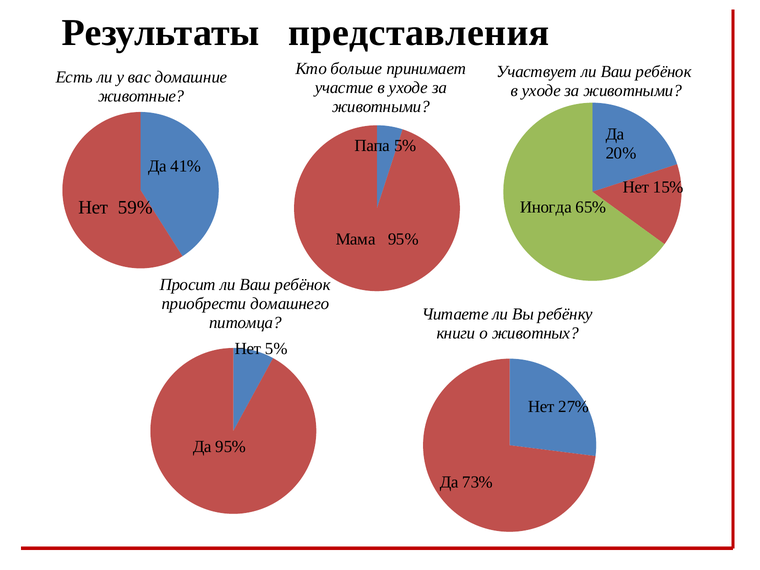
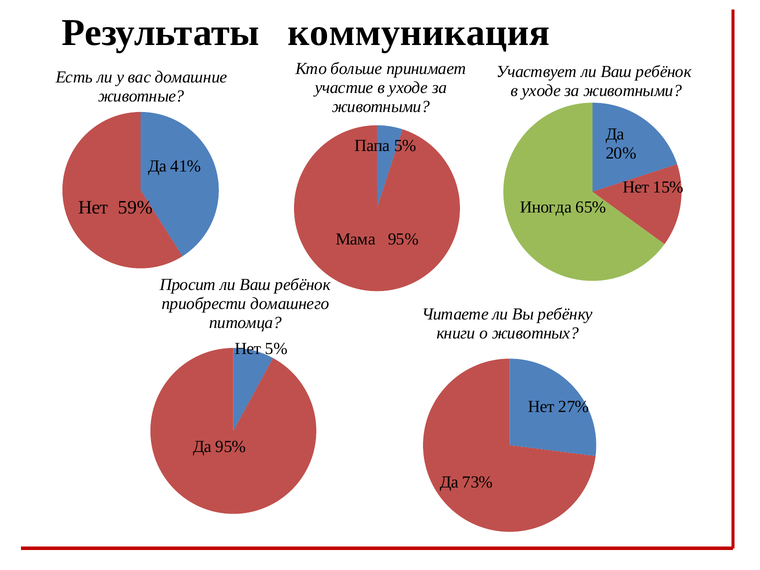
представления: представления -> коммуникация (419, 33)
